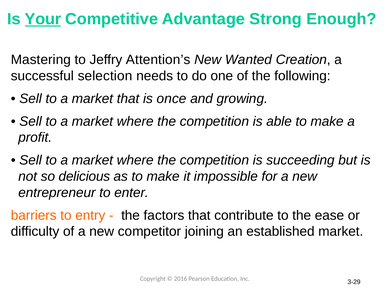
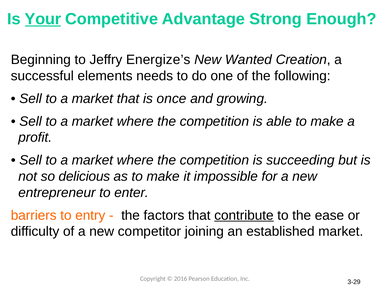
Mastering: Mastering -> Beginning (41, 60)
Attention’s: Attention’s -> Energize’s (158, 60)
selection: selection -> elements (105, 76)
contribute underline: none -> present (244, 216)
